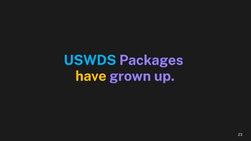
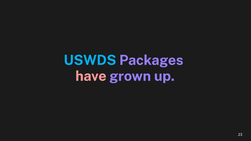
have colour: yellow -> pink (91, 76)
